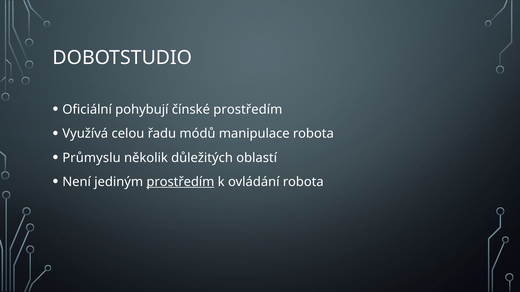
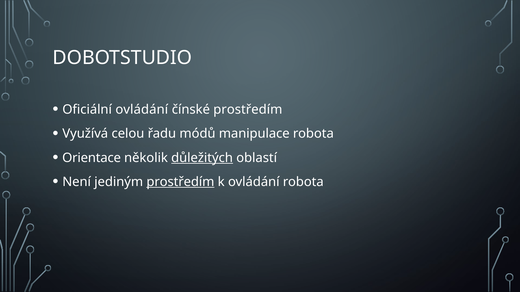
Oficiální pohybují: pohybují -> ovládání (142, 110)
Průmyslu: Průmyslu -> Orientace (92, 158)
důležitých underline: none -> present (202, 158)
